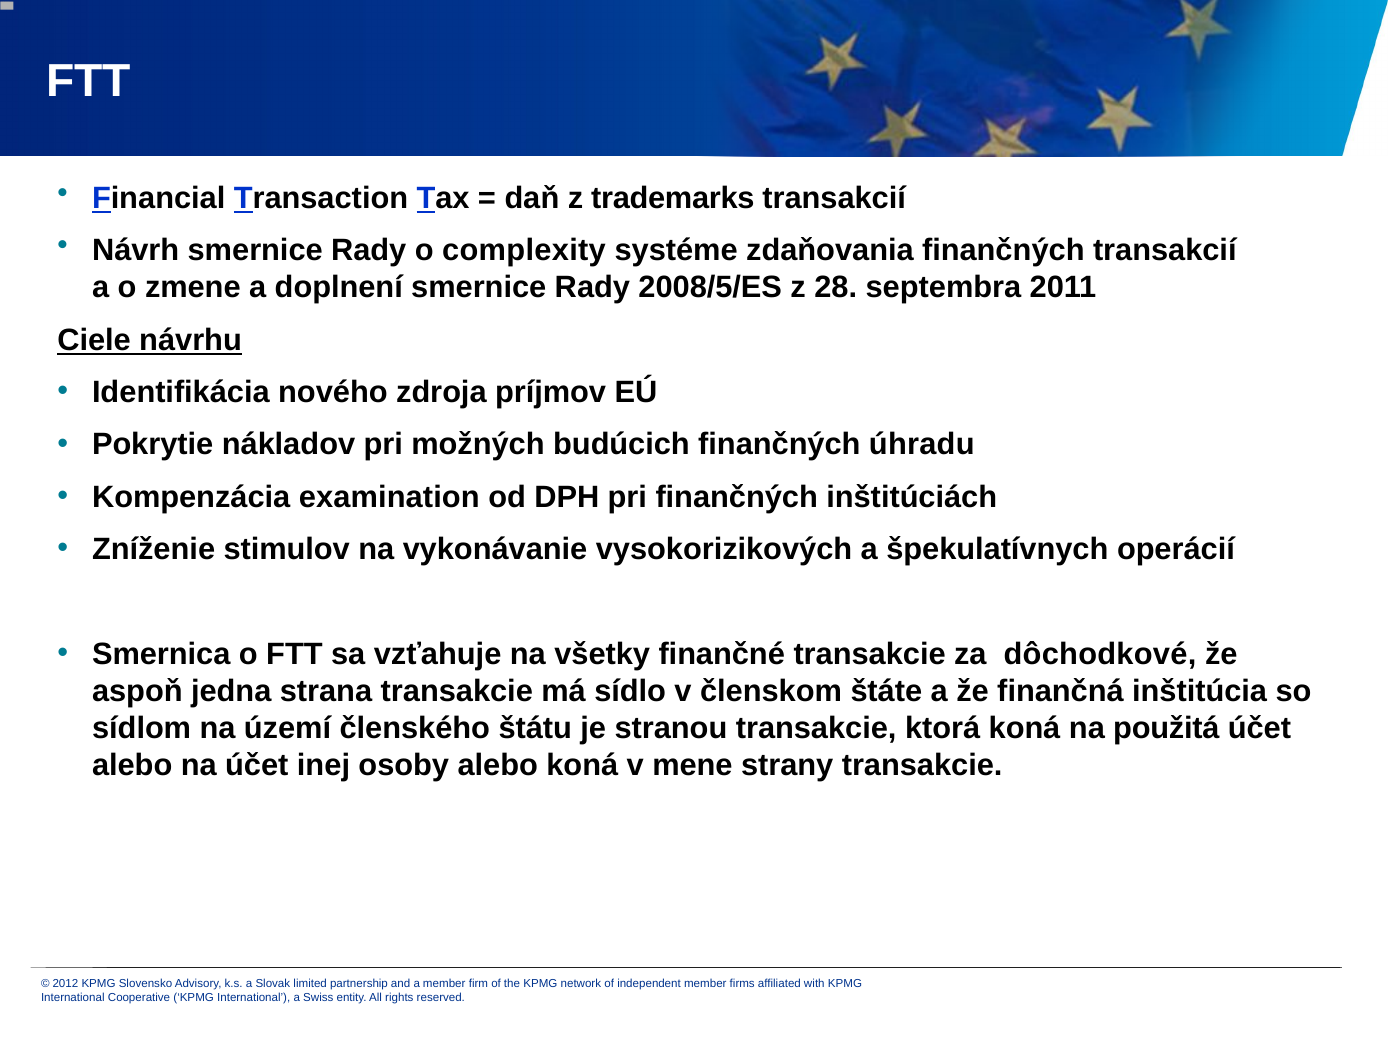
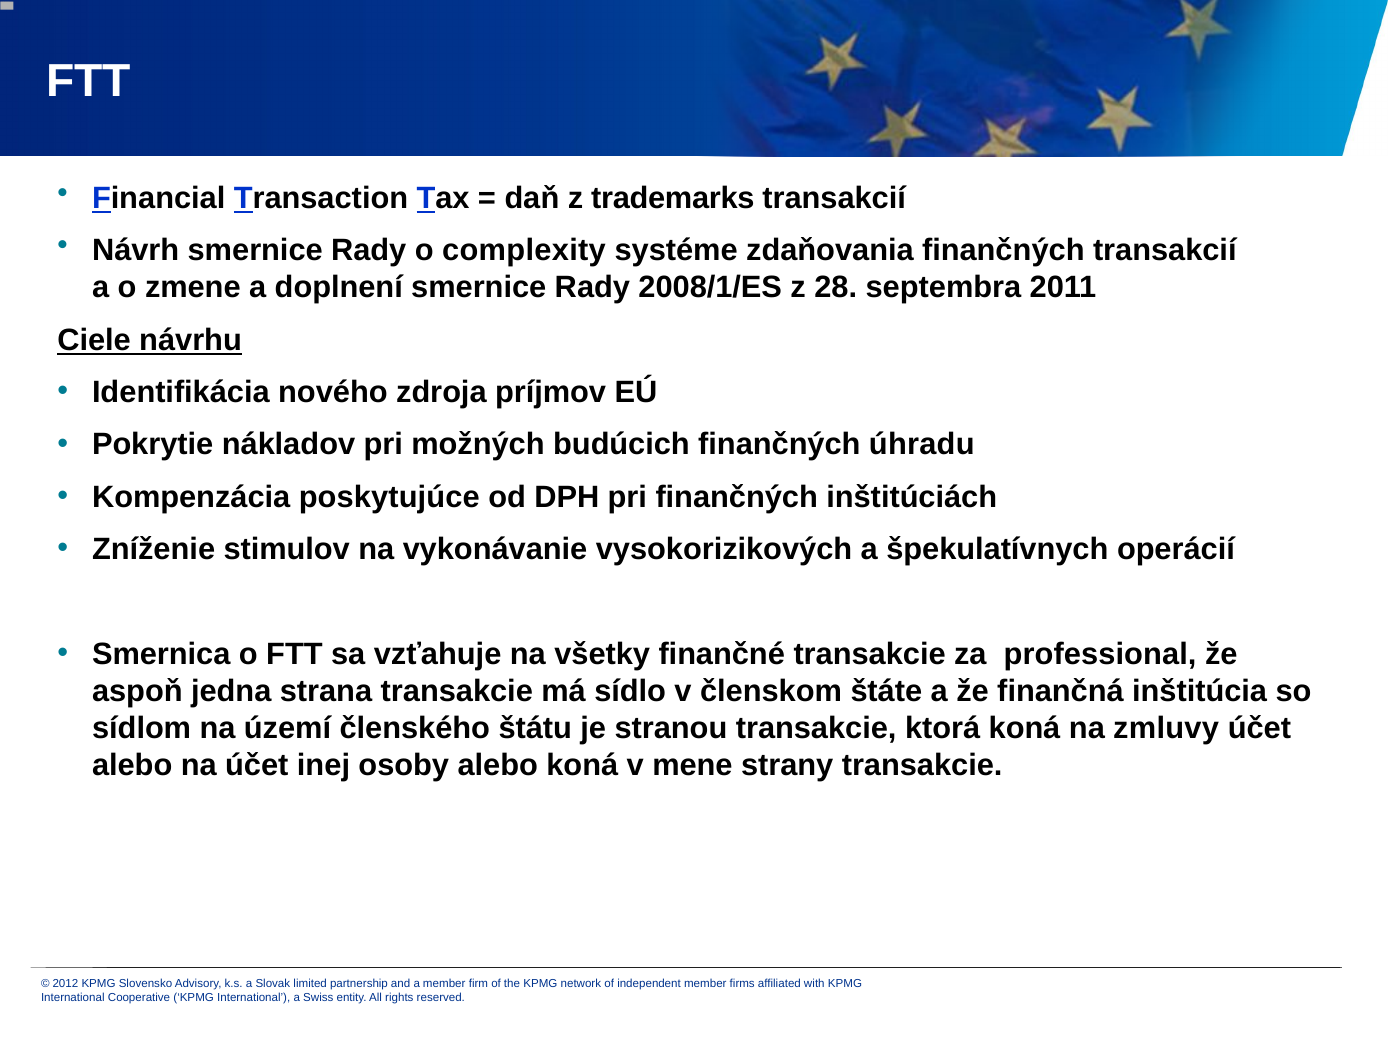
2008/5/ES: 2008/5/ES -> 2008/1/ES (710, 288)
examination: examination -> poskytujúce (389, 497)
dôchodkové: dôchodkové -> professional (1100, 654)
použitá: použitá -> zmluvy (1166, 728)
